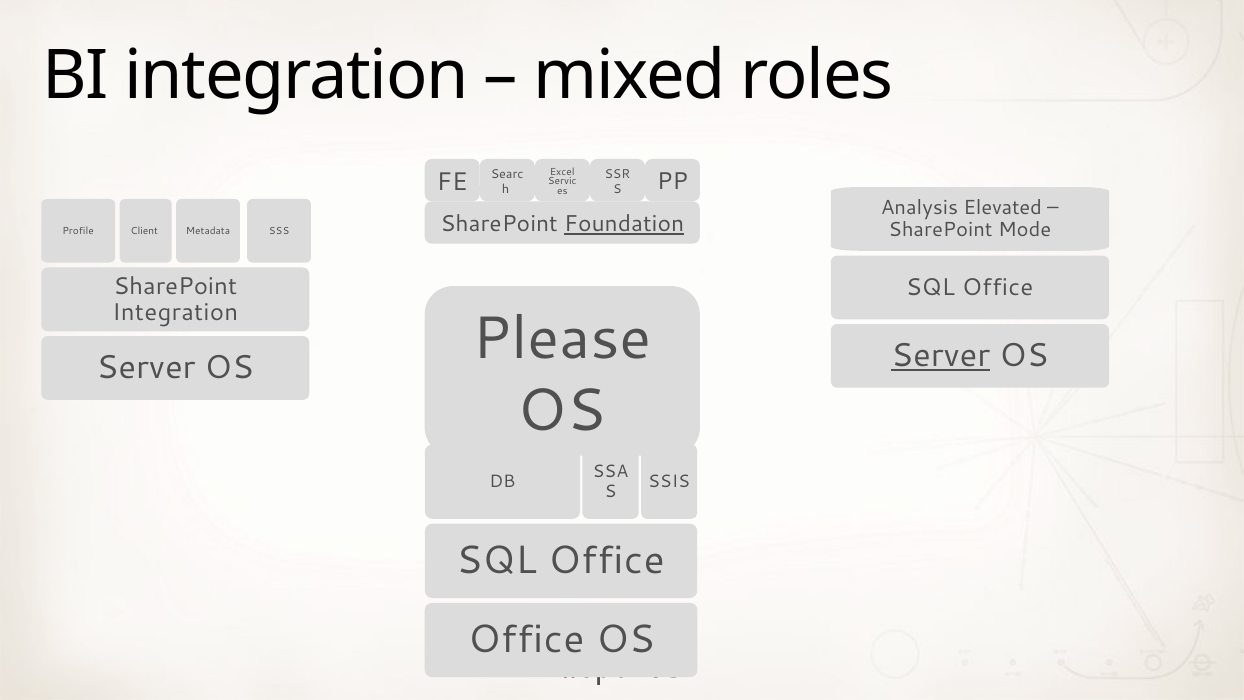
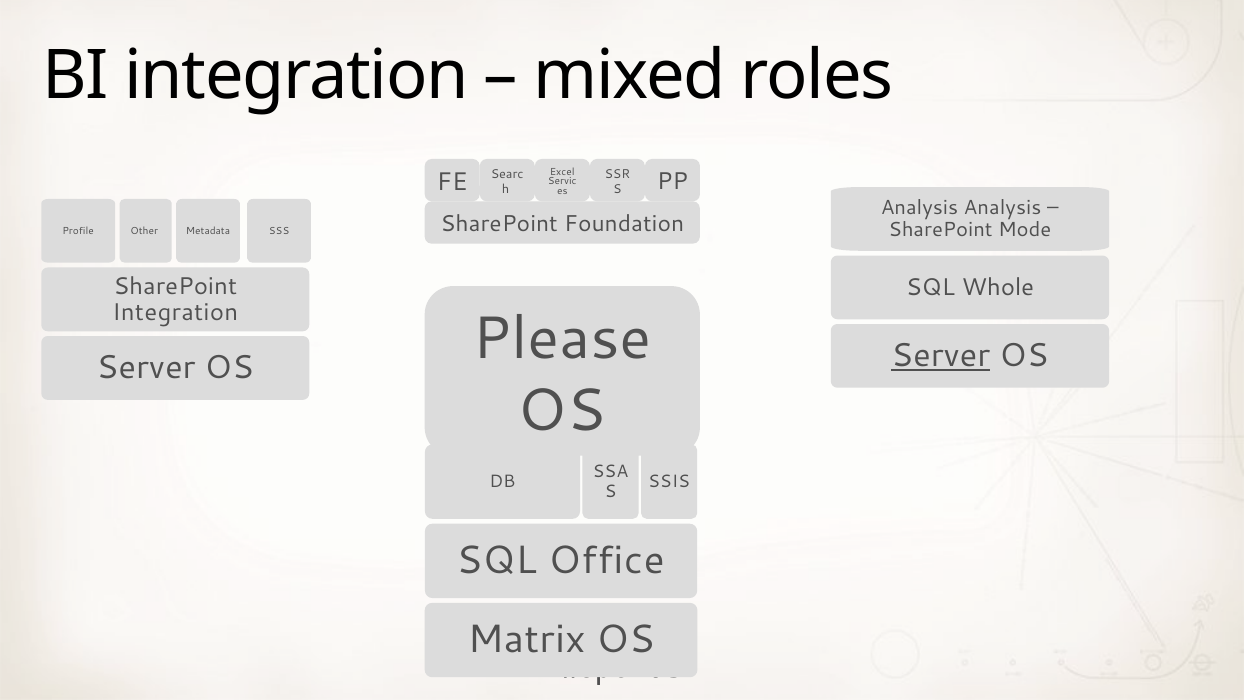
Analysis Elevated: Elevated -> Analysis (1003, 208)
Foundation underline: present -> none (624, 224)
Client: Client -> Other (144, 231)
Office: Office -> Whole (998, 287)
Office: Office -> Matrix (526, 639)
